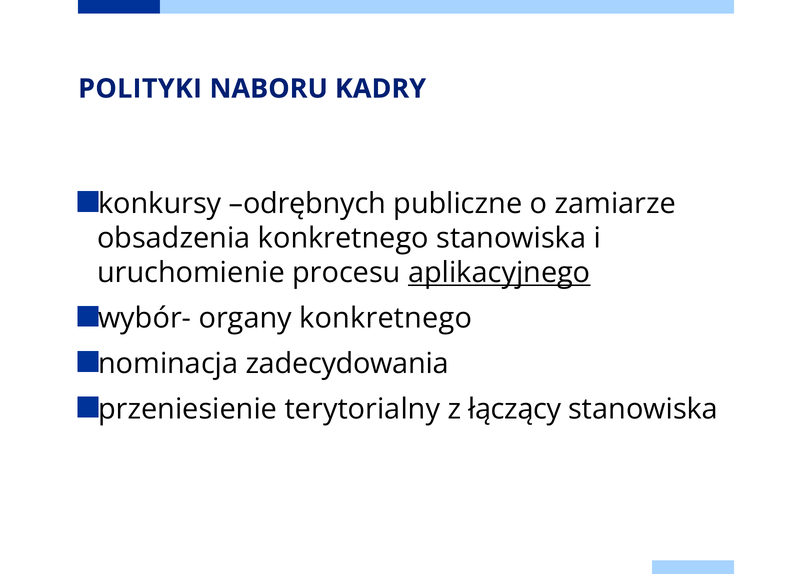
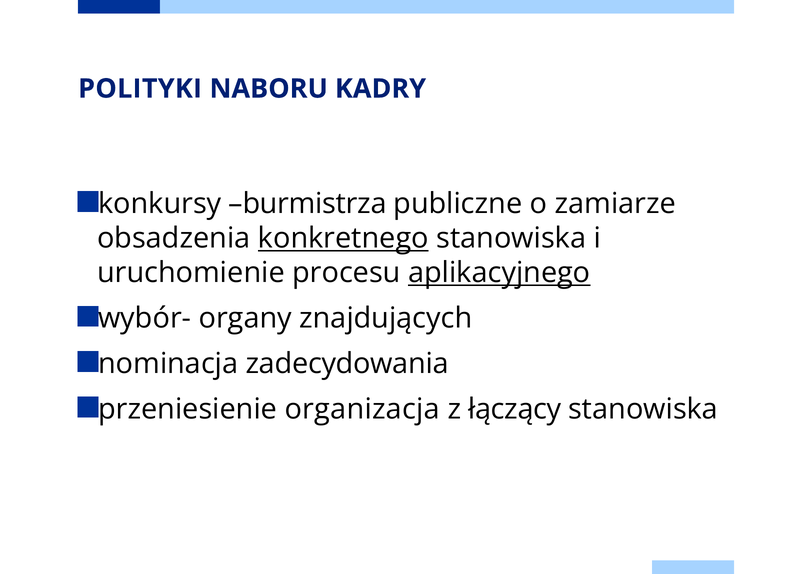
odrębnych: odrębnych -> burmistrza (308, 204)
konkretnego underline: none -> present (343, 238)
organy konkretnego: konkretnego -> znajdujących (386, 318)
terytorialny: terytorialny -> organizacja (362, 409)
